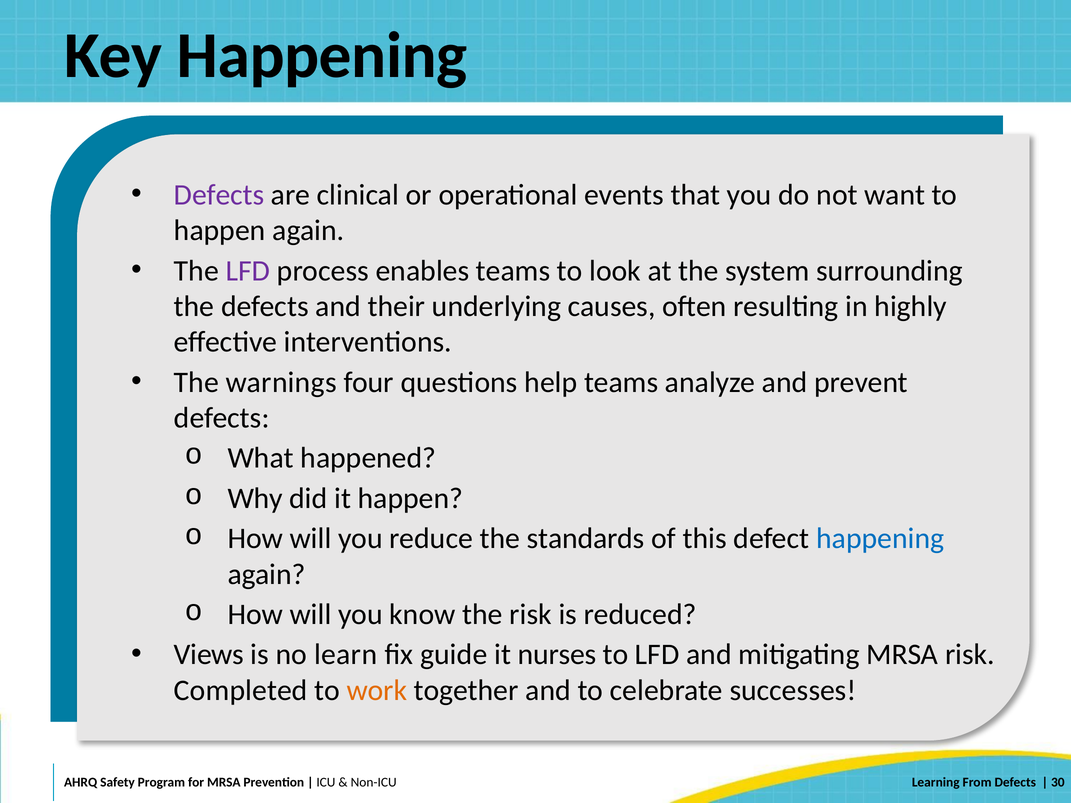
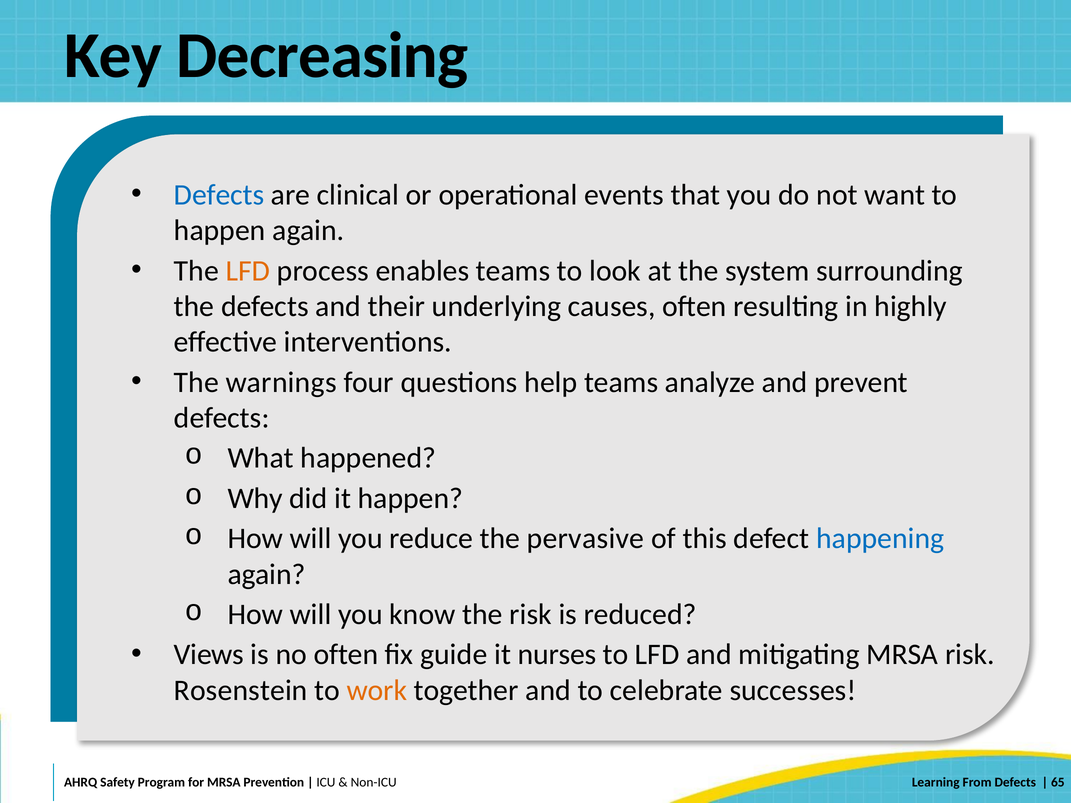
Key Happening: Happening -> Decreasing (322, 56)
Defects colour: purple -> blue (219, 195)
LFD colour: purple -> orange (248, 271)
standards: standards -> pervasive (586, 539)
no learn: learn -> often (346, 655)
Completed: Completed -> Rosenstein (241, 690)
30: 30 -> 65 (1058, 783)
